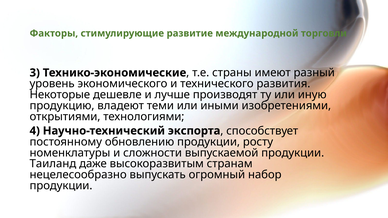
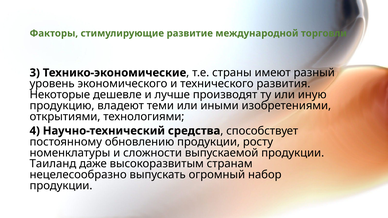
экспорта: экспорта -> средства (194, 131)
